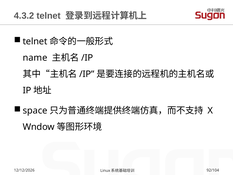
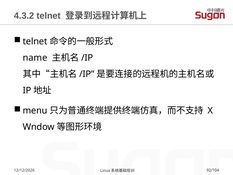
space: space -> menu (35, 110)
